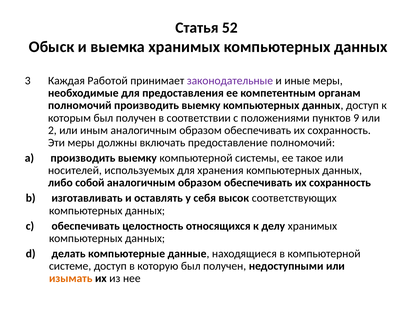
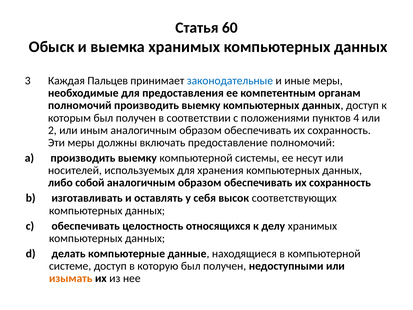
52: 52 -> 60 (230, 28)
Работой: Работой -> Пальцев (108, 81)
законодательные colour: purple -> blue (230, 81)
9: 9 -> 4 (356, 118)
такое: такое -> несут (309, 158)
